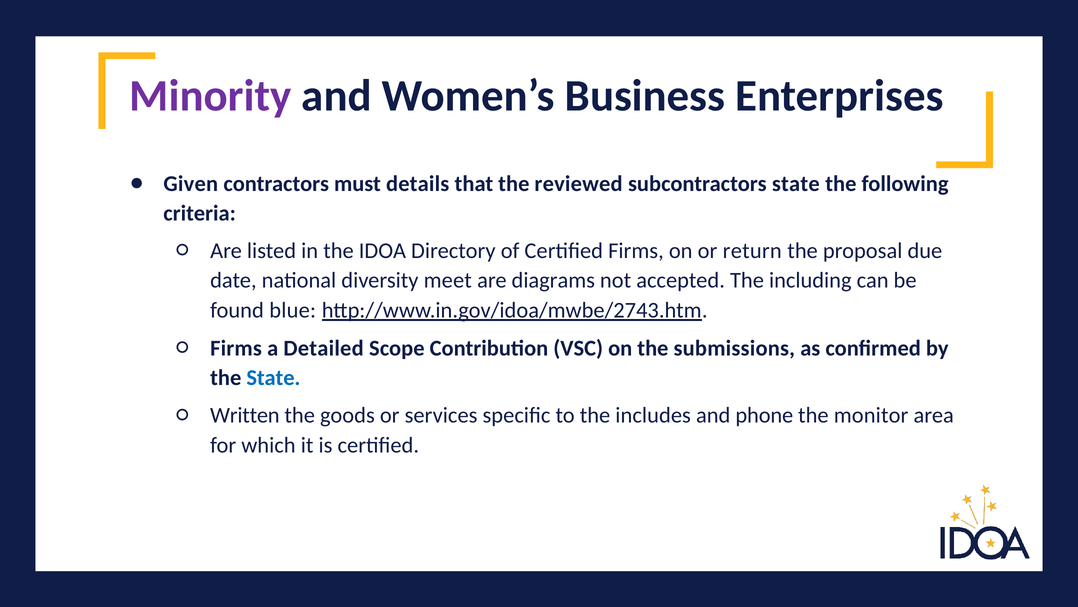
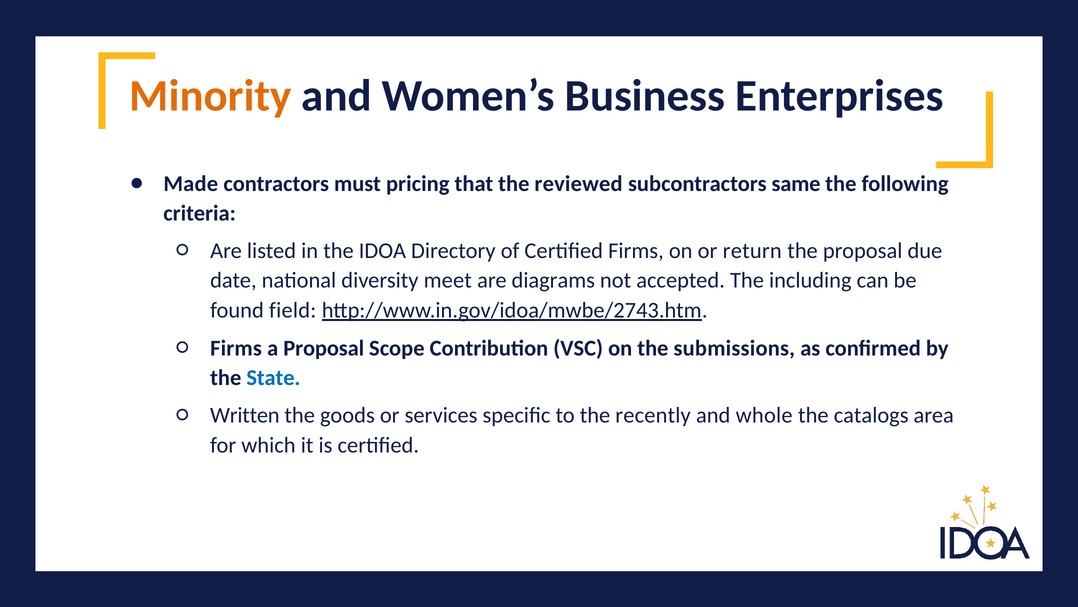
Minority colour: purple -> orange (210, 96)
Given: Given -> Made (191, 183)
details: details -> pricing (418, 183)
subcontractors state: state -> same (796, 183)
blue: blue -> field (293, 310)
a Detailed: Detailed -> Proposal (324, 348)
includes: includes -> recently (653, 415)
phone: phone -> whole (764, 415)
monitor: monitor -> catalogs (871, 415)
